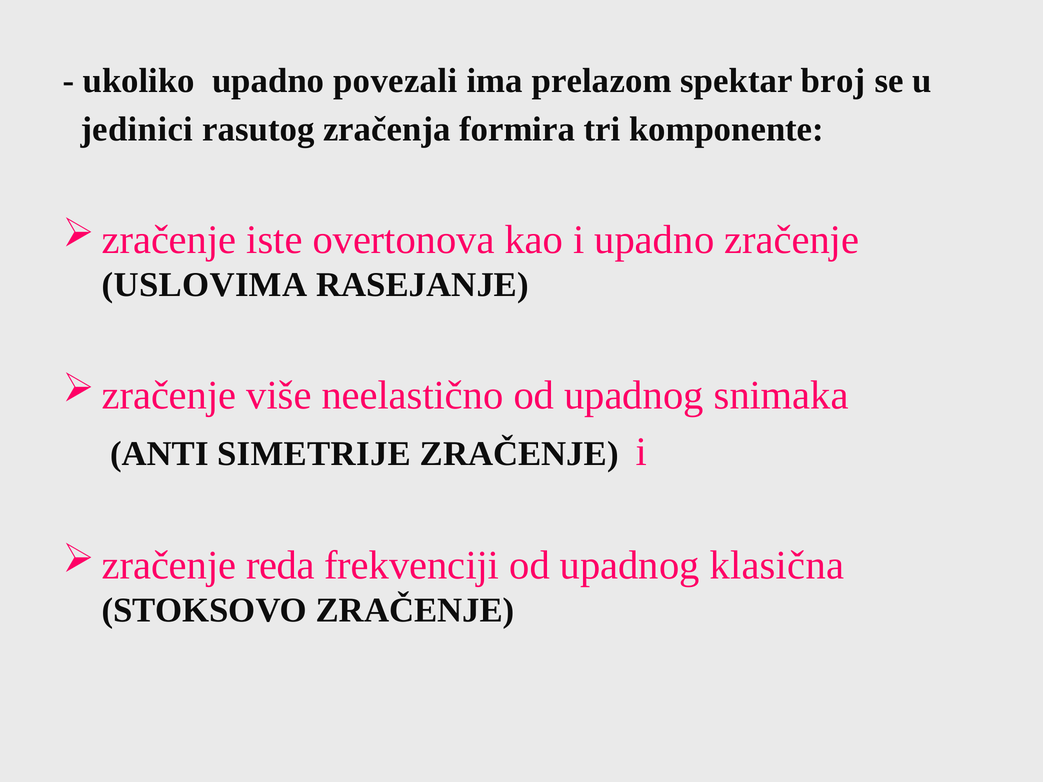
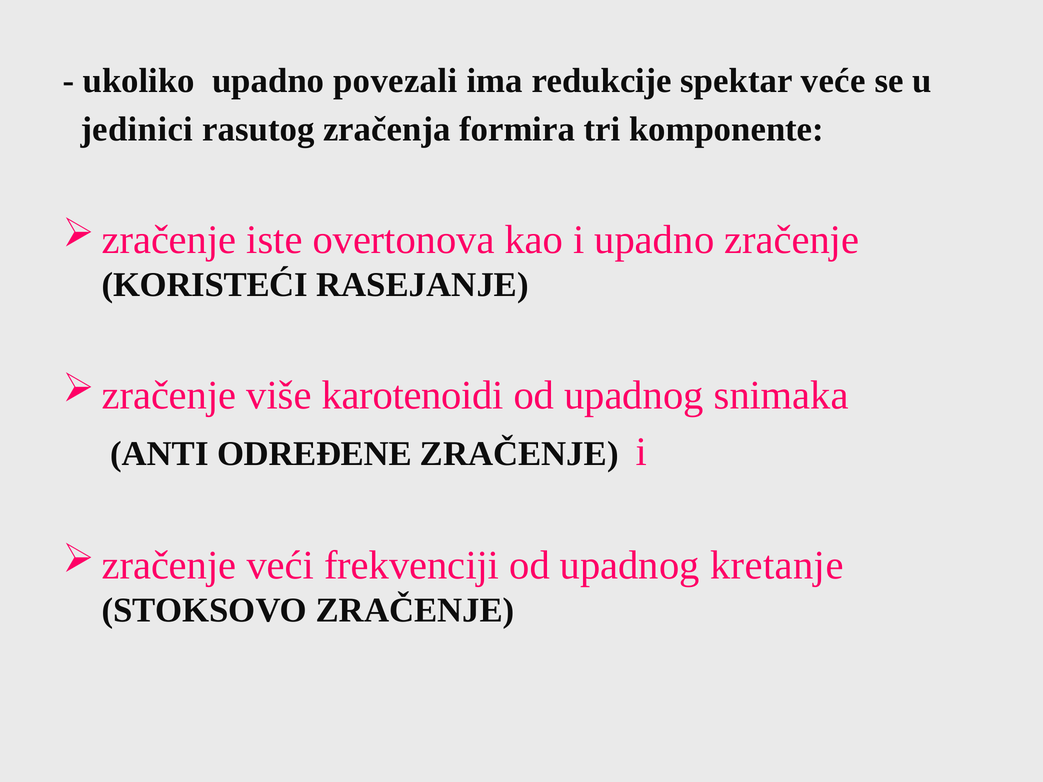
prelazom: prelazom -> redukcije (602, 81)
broj: broj -> veće (833, 81)
USLOVIMA: USLOVIMA -> KORISTEĆI (205, 285)
neelastično: neelastično -> karotenoidi (413, 395)
SIMETRIJE: SIMETRIJE -> ODREĐENE (314, 454)
reda: reda -> veći (280, 566)
klasična: klasična -> kretanje (777, 566)
